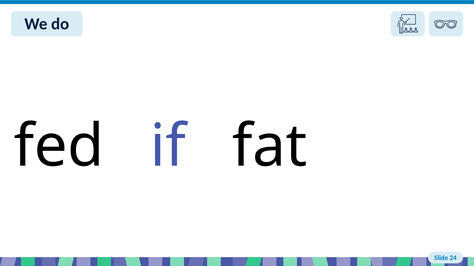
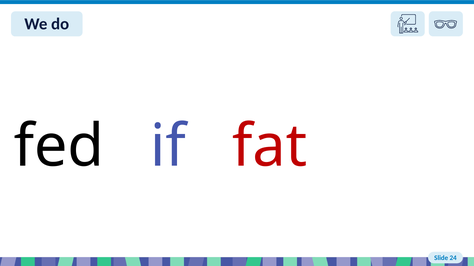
fat colour: black -> red (270, 147)
